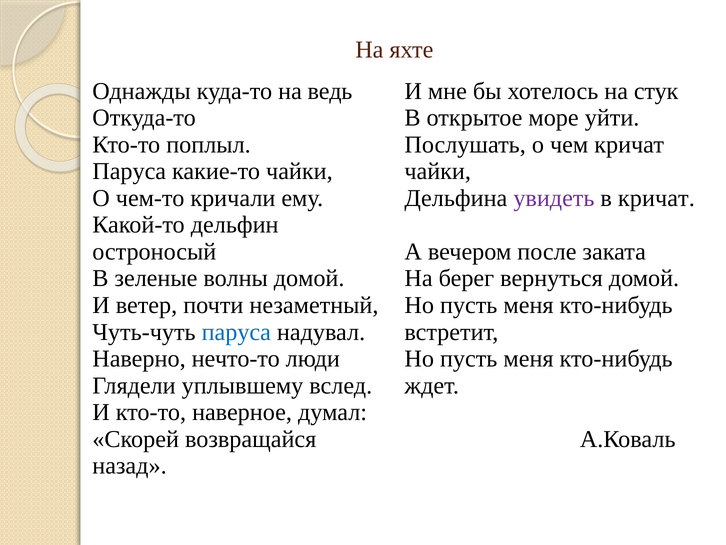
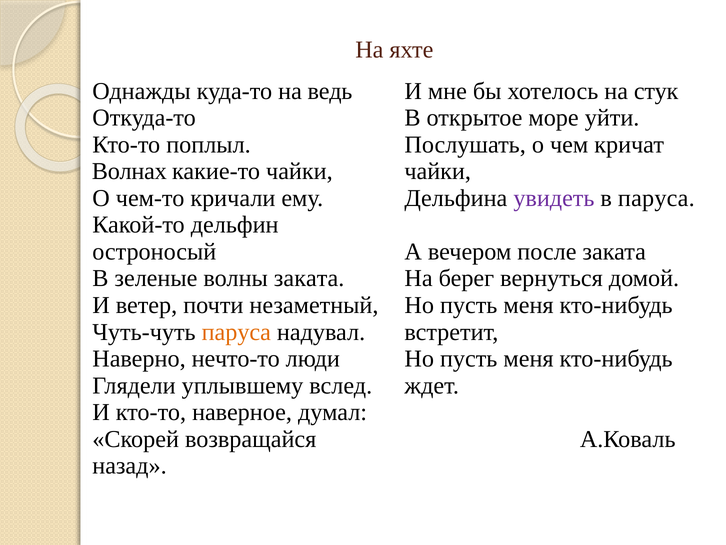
Паруса: Паруса -> Волнах (129, 171)
в кричат: кричат -> паруса (656, 198)
волны домой: домой -> заката (309, 278)
паруса colour: blue -> orange (236, 332)
